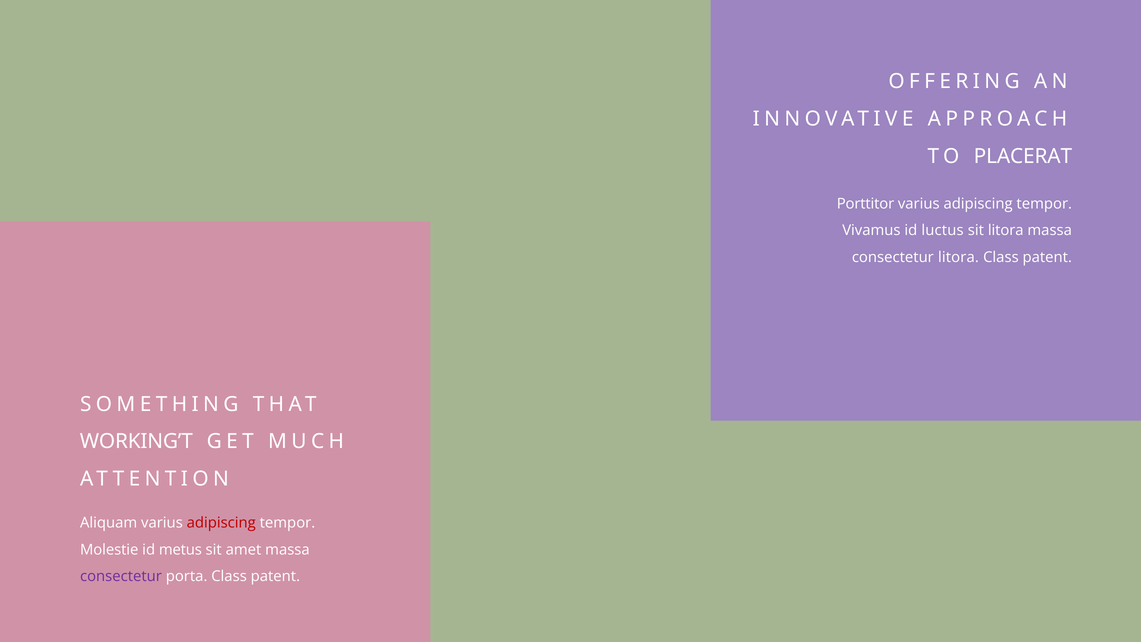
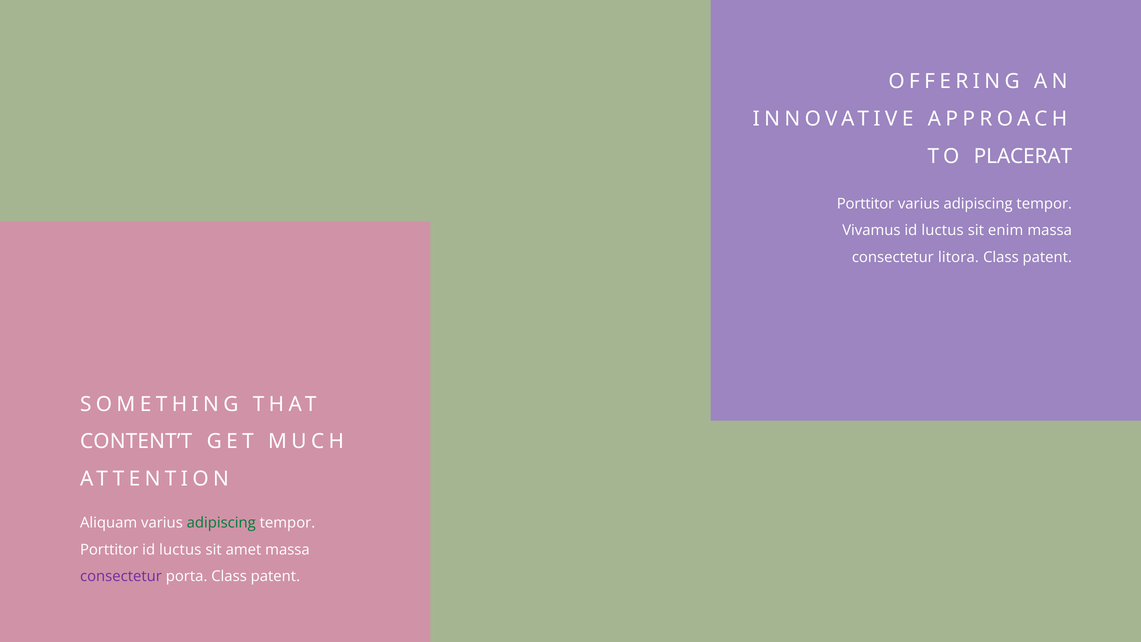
sit litora: litora -> enim (1006, 230)
WORKING’T: WORKING’T -> CONTENT’T (136, 441)
adipiscing colour: red -> green (221, 523)
Molestie: Molestie -> Porttitor (109, 550)
metus: metus -> luctus (180, 550)
